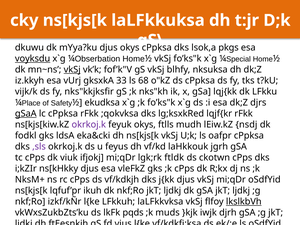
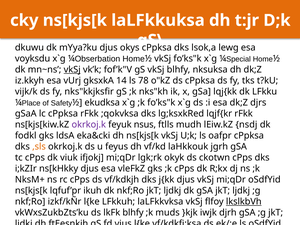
pkgs: pkgs -> lewg (229, 48)
voyksdu underline: present -> none (33, 59)
33: 33 -> 14 (121, 81)
68: 68 -> 78 (143, 81)
gSaA underline: present -> none (26, 114)
feyuk okys: okys -> nsus (145, 125)
,sls colour: purple -> orange (39, 147)
ftldk: ftldk -> okyk (174, 158)
lkFk pqds: pqds -> blhfy (133, 213)
